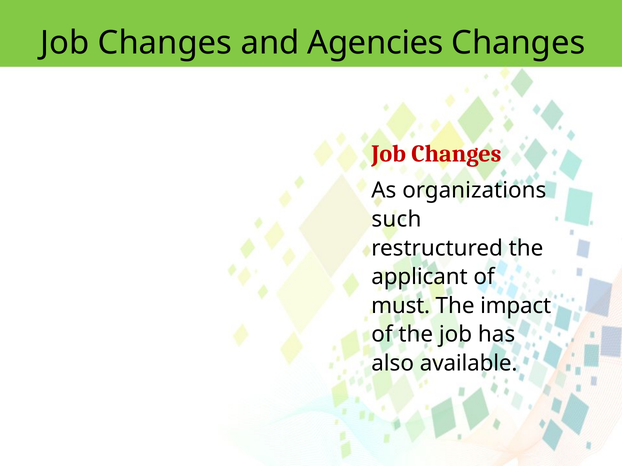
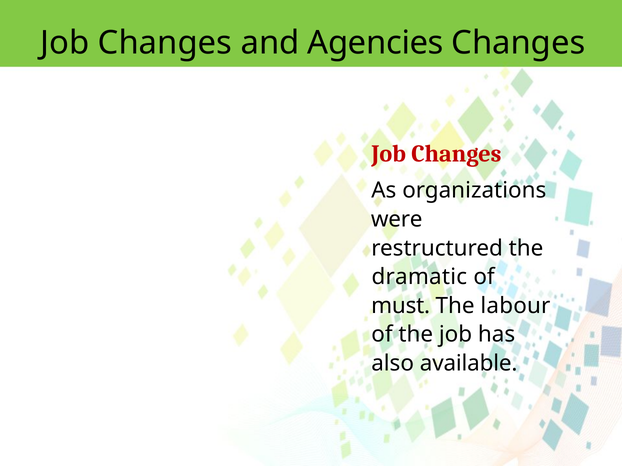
such: such -> were (397, 220)
applicant: applicant -> dramatic (419, 277)
impact: impact -> labour (515, 306)
